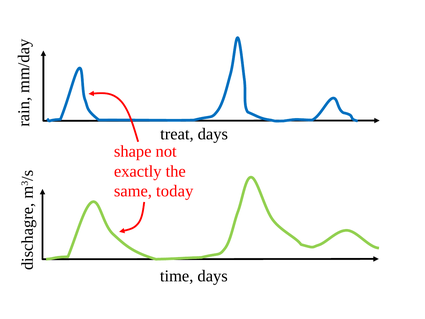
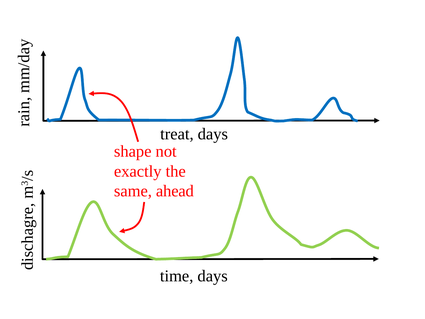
today: today -> ahead (175, 191)
